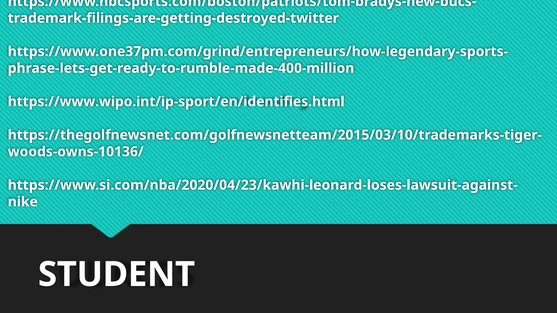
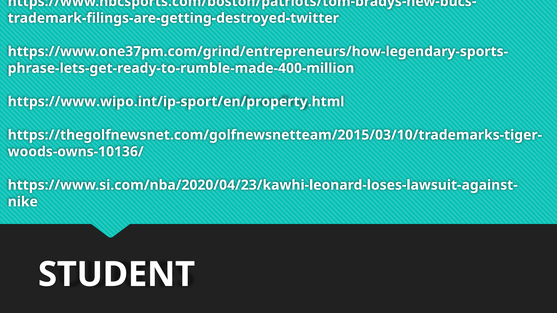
https://www.wipo.int/ip-sport/en/identifies.html: https://www.wipo.int/ip-sport/en/identifies.html -> https://www.wipo.int/ip-sport/en/property.html (176, 102)
